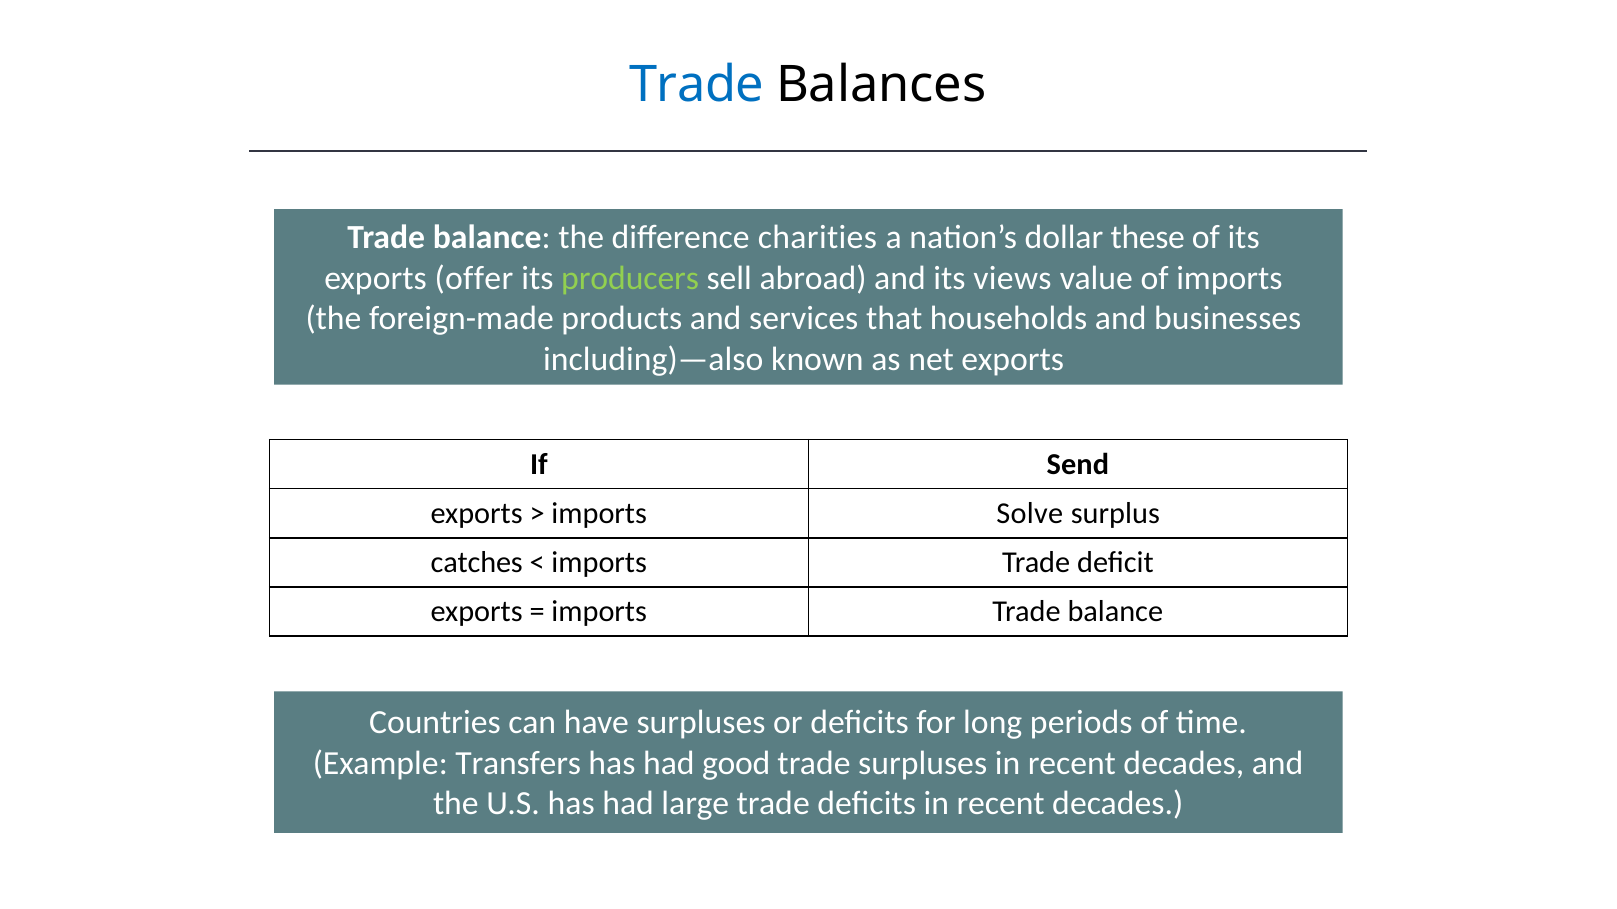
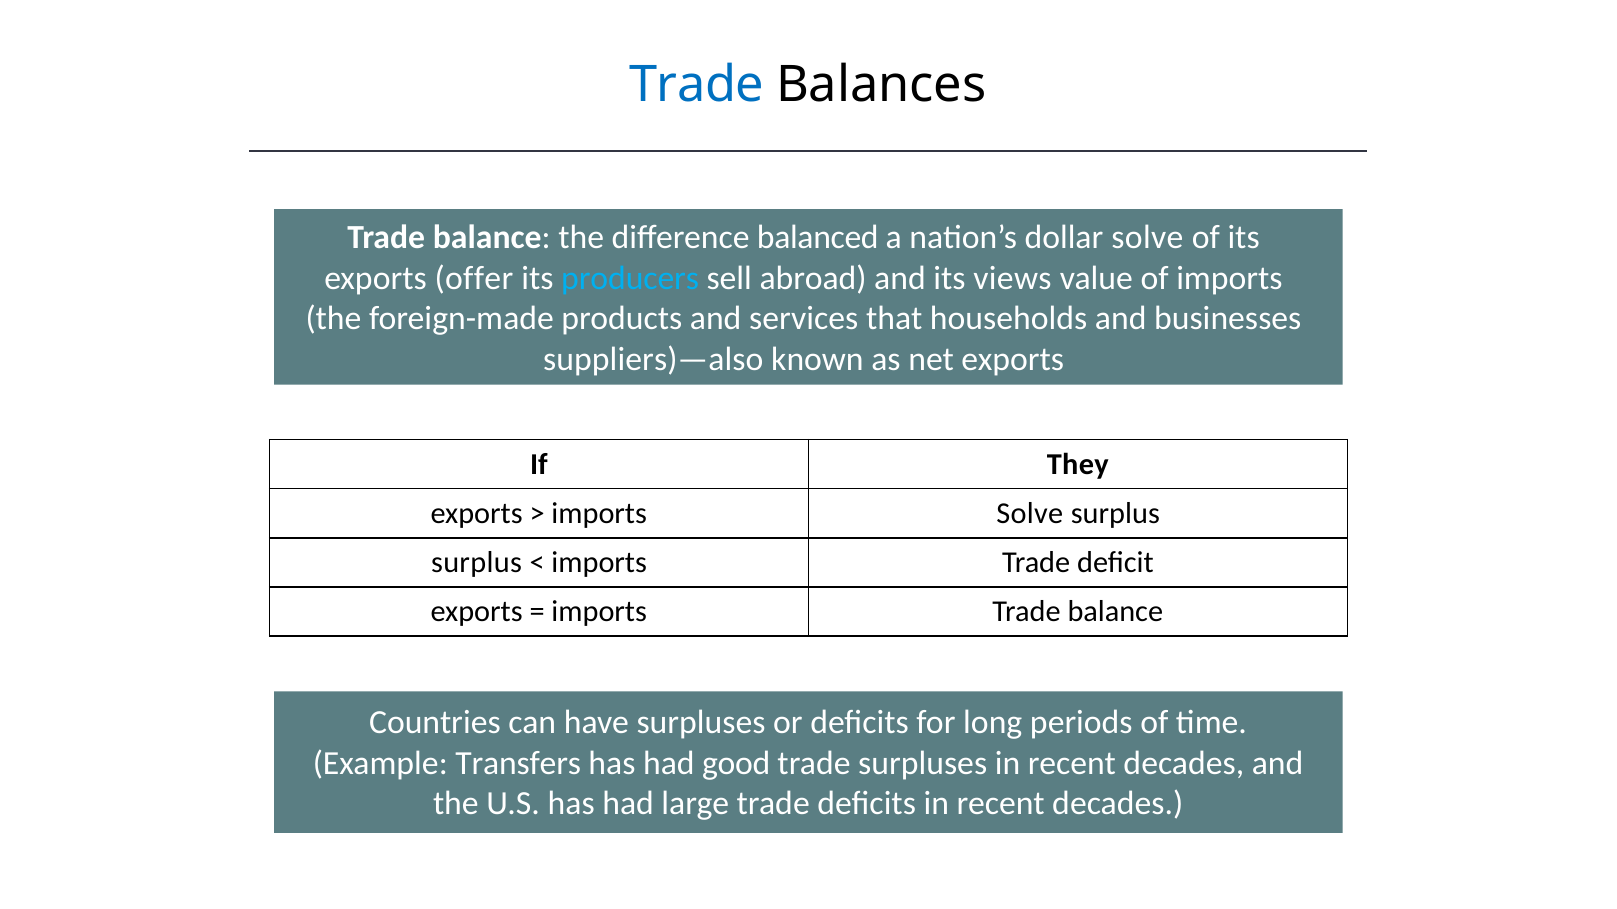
charities: charities -> balanced (818, 238)
dollar these: these -> solve (1147, 238)
producers colour: light green -> light blue (630, 278)
including)—also: including)—also -> suppliers)—also (653, 359)
Send: Send -> They (1078, 465)
catches: catches -> surplus (476, 563)
